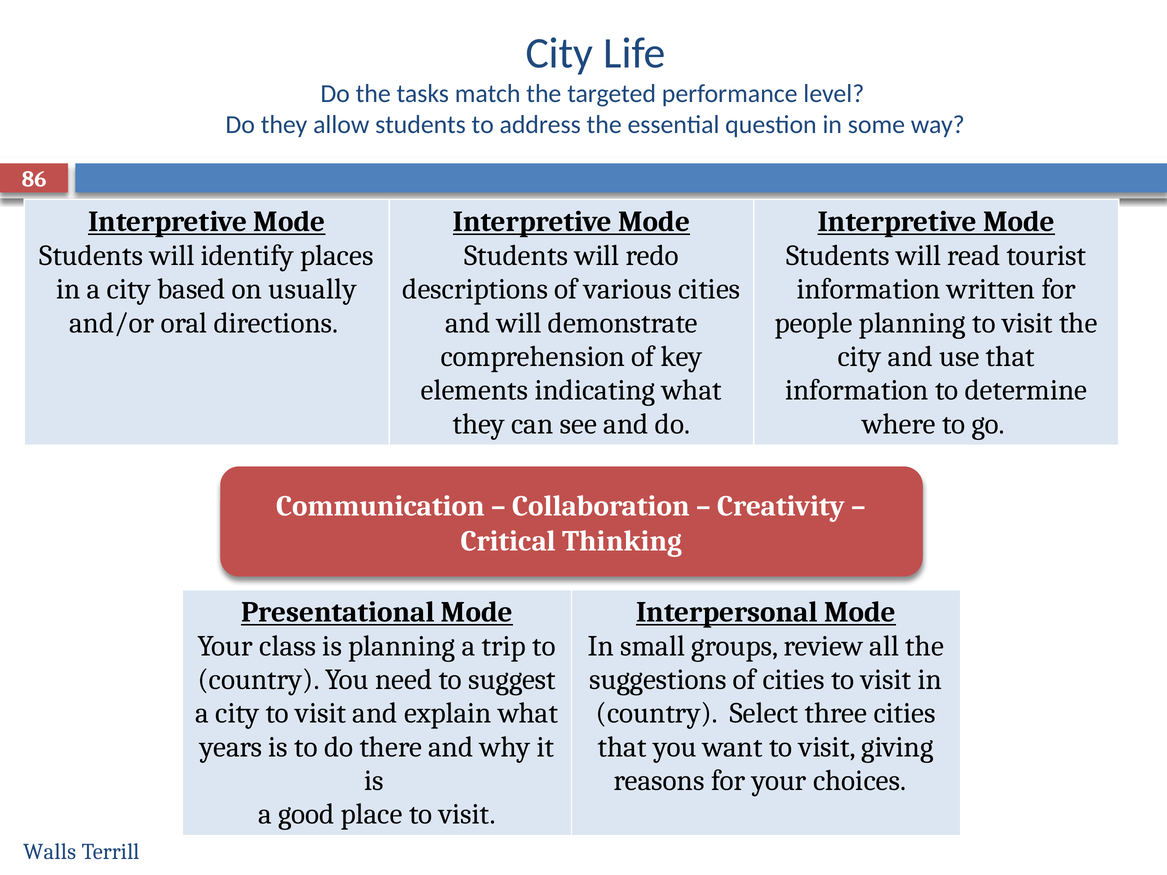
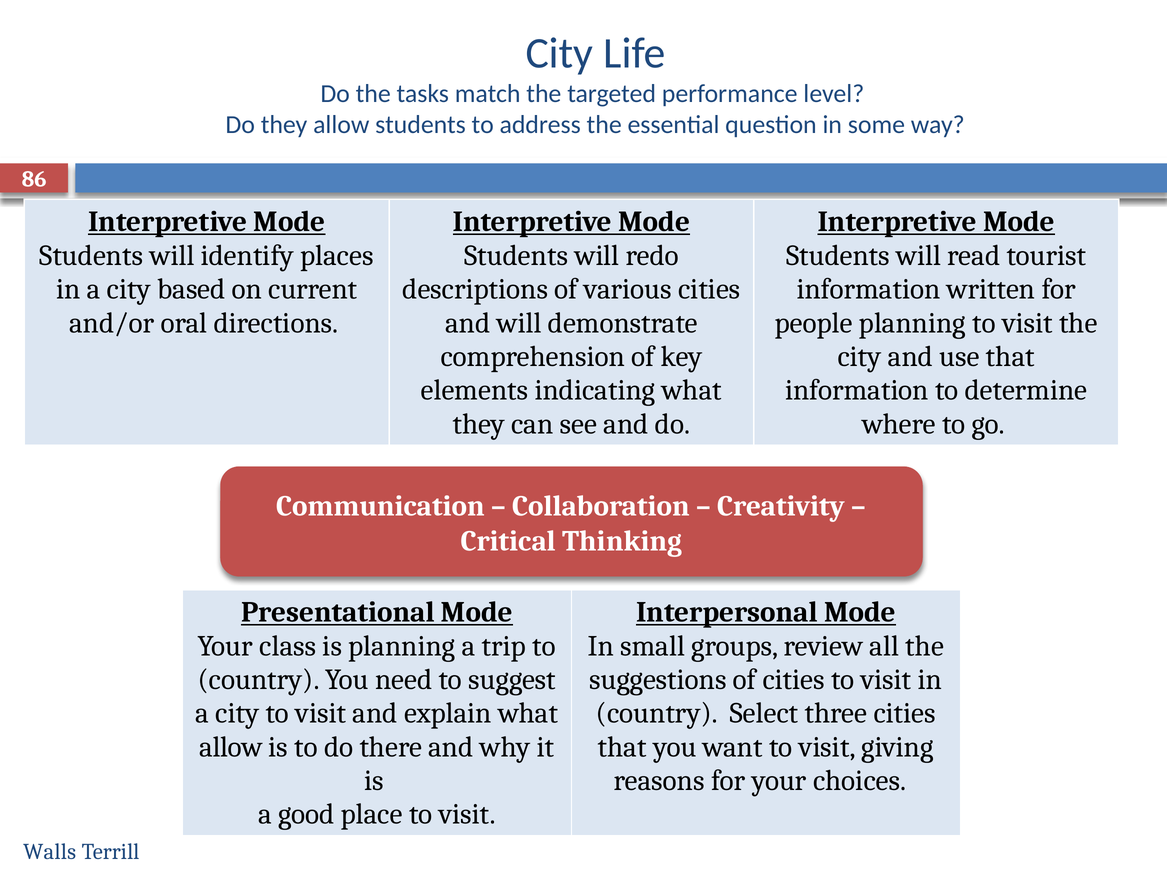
usually: usually -> current (313, 289)
years: years -> allow (231, 747)
